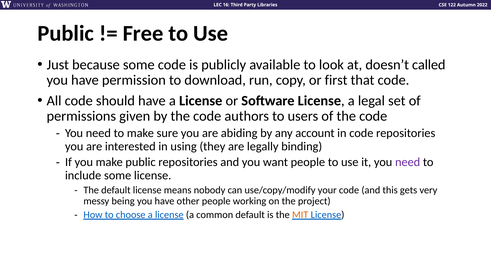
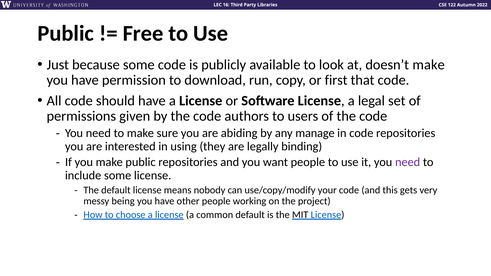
doesn’t called: called -> make (429, 65)
account: account -> manage (315, 133)
MIT colour: orange -> black (300, 215)
